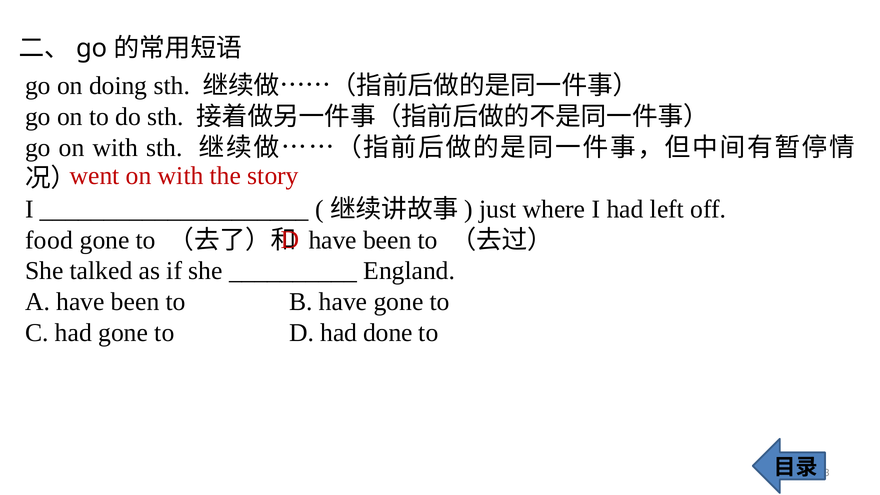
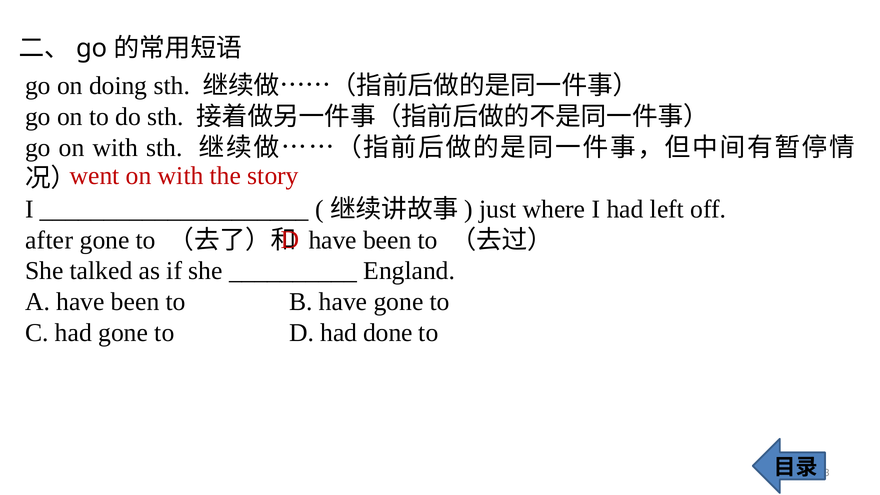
food: food -> after (49, 240)
